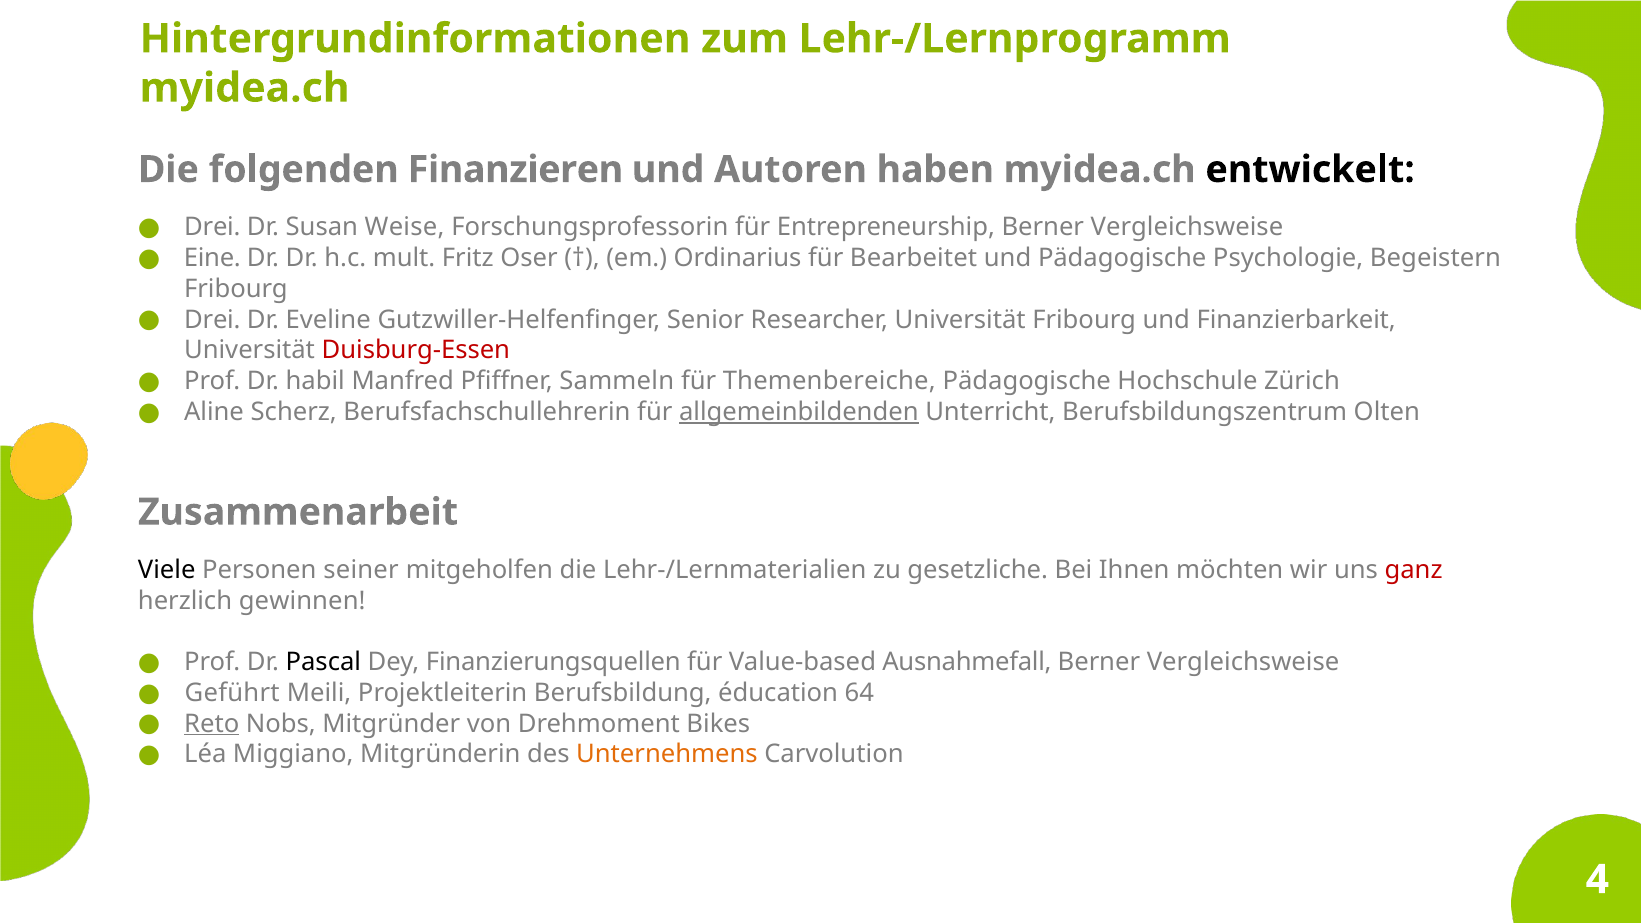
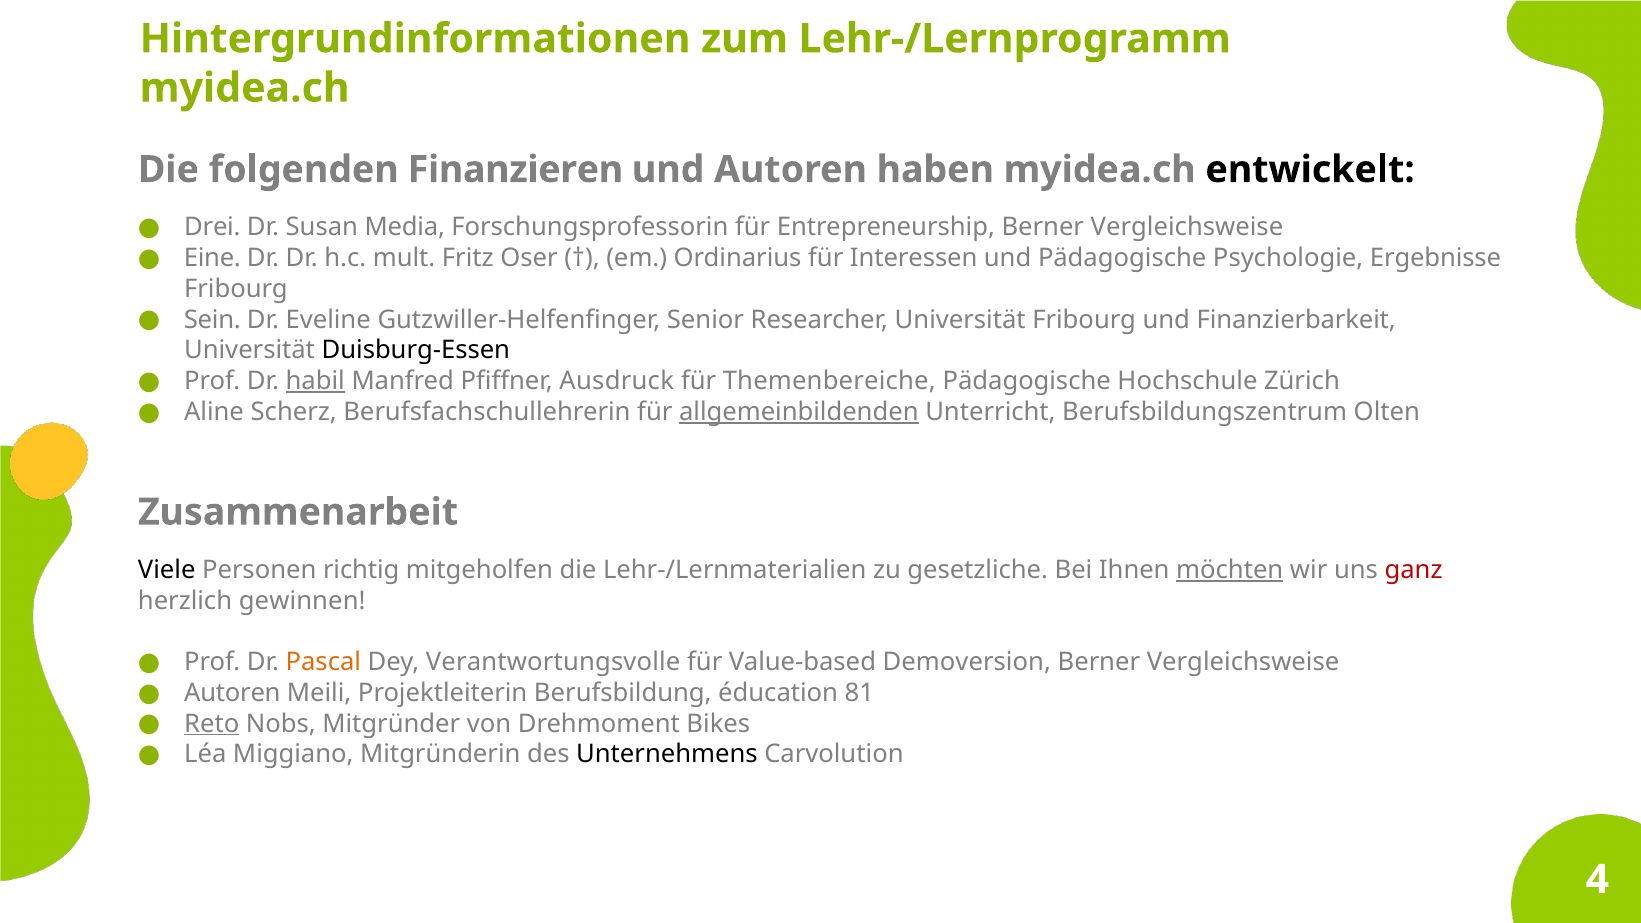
Weise: Weise -> Media (405, 227)
Bearbeitet: Bearbeitet -> Interessen (914, 258)
Begeistern: Begeistern -> Ergebnisse (1435, 258)
Drei: Drei -> Sein (212, 320)
Duisburg-Essen colour: red -> black (416, 350)
habil underline: none -> present (315, 381)
Sammeln: Sammeln -> Ausdruck (617, 381)
seiner: seiner -> richtig (361, 570)
möchten underline: none -> present (1230, 570)
Pascal colour: black -> orange (323, 662)
Finanzierungsquellen: Finanzierungsquellen -> Verantwortungsvolle (553, 662)
Ausnahmefall: Ausnahmefall -> Demoversion (967, 662)
Geführt: Geführt -> Autoren (232, 693)
64: 64 -> 81 (859, 693)
Unternehmens colour: orange -> black (667, 754)
